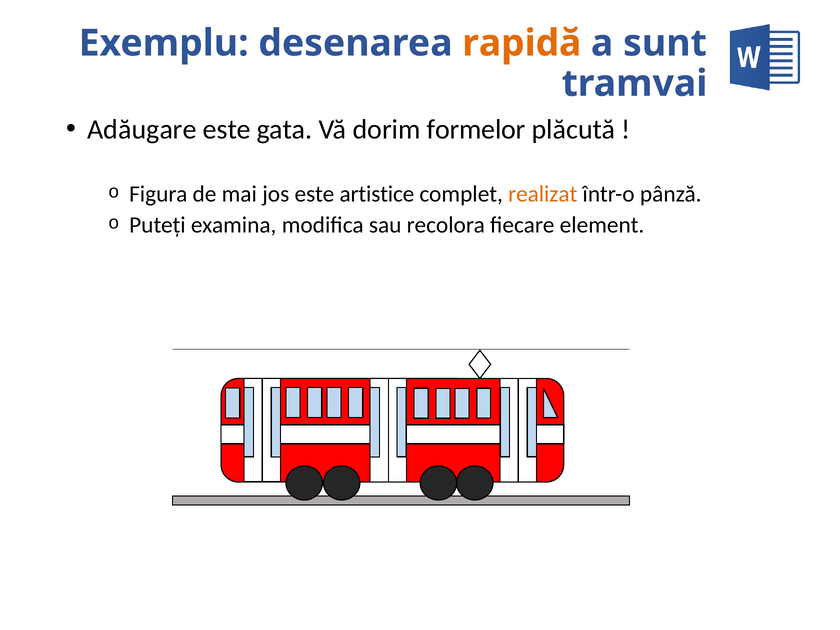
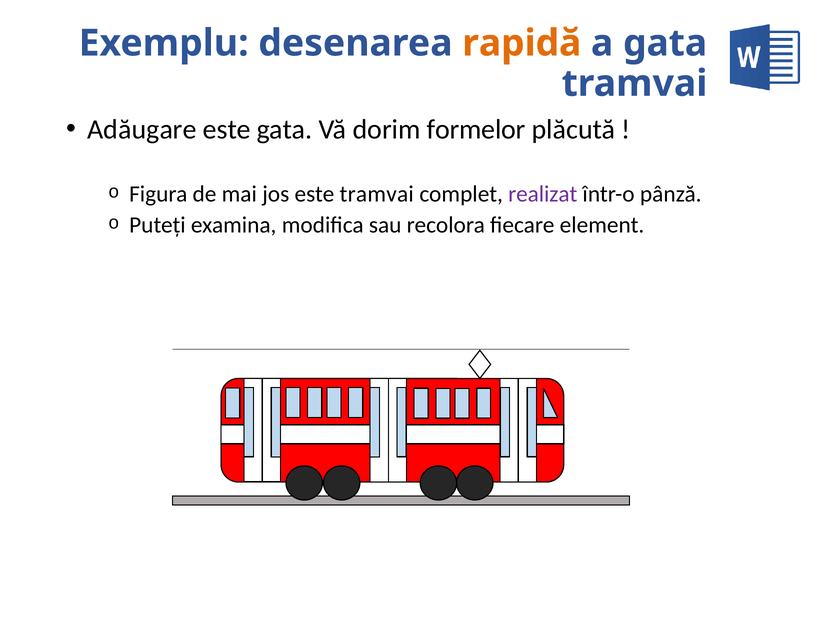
a sunt: sunt -> gata (665, 43)
este artistice: artistice -> tramvai (377, 194)
realizat colour: orange -> purple (543, 194)
